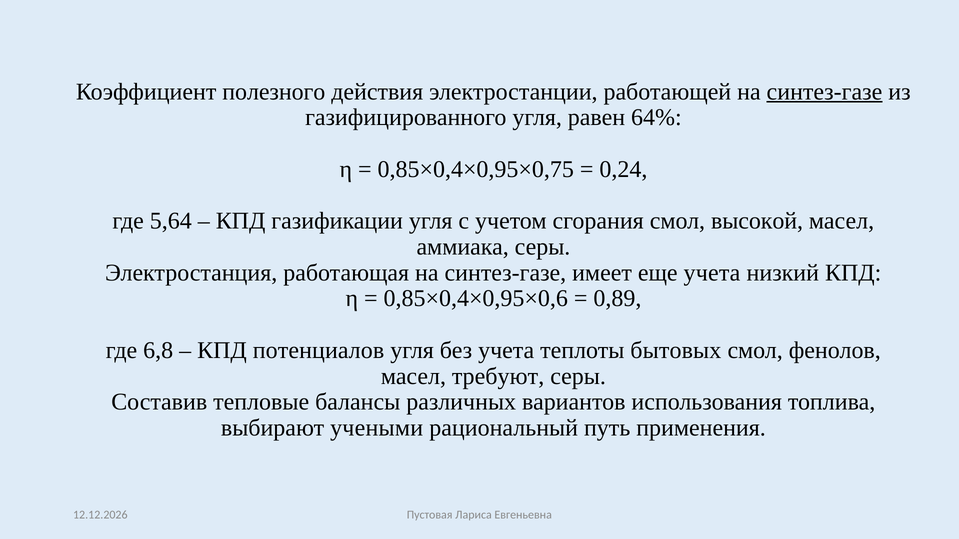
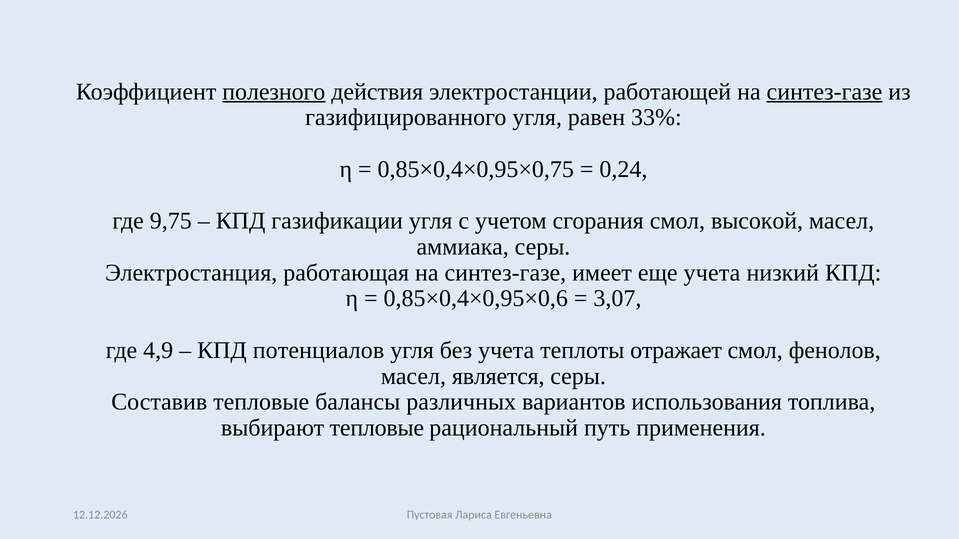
полезного underline: none -> present (274, 92)
64%: 64% -> 33% (656, 118)
5,64: 5,64 -> 9,75 (171, 221)
0,89: 0,89 -> 3,07 (617, 299)
6,8: 6,8 -> 4,9 (158, 351)
бытовых: бытовых -> отражает (676, 351)
требуют: требуют -> является (498, 376)
выбирают учеными: учеными -> тепловые (377, 428)
